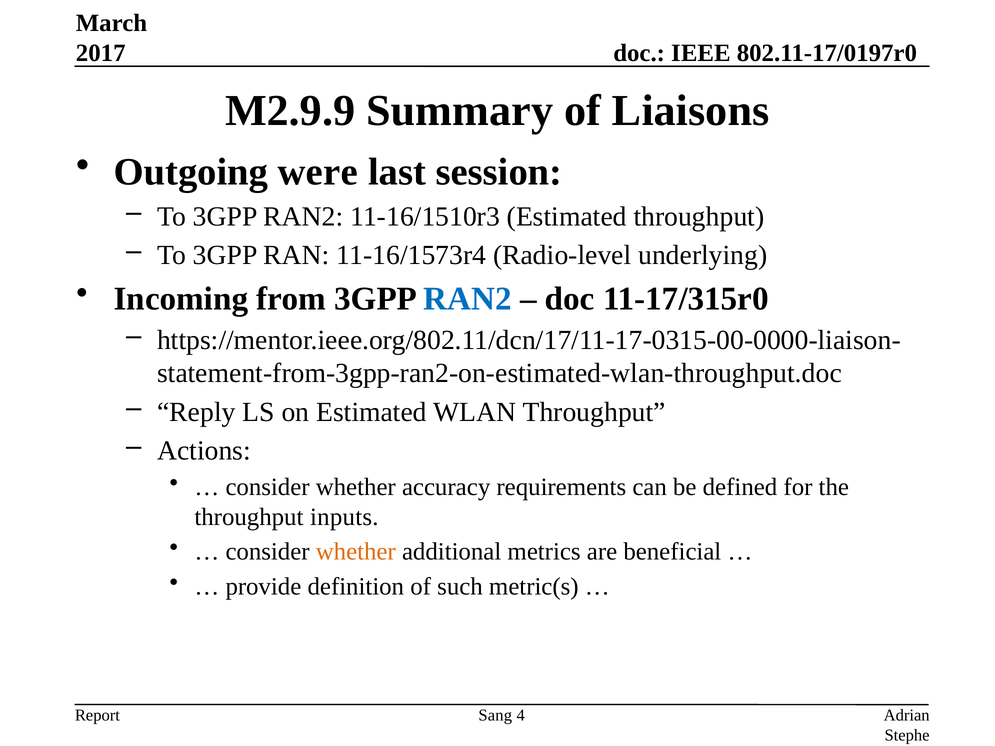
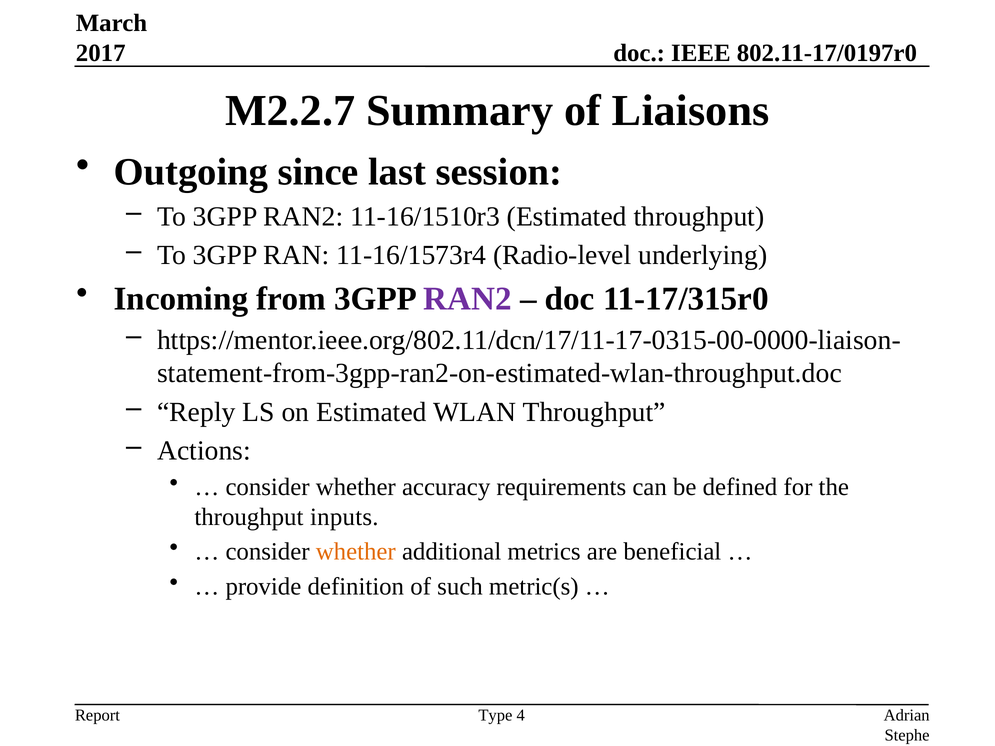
M2.9.9: M2.9.9 -> M2.2.7 (290, 111)
were: were -> since (318, 172)
RAN2 colour: blue -> purple (468, 299)
Sang: Sang -> Type (495, 716)
